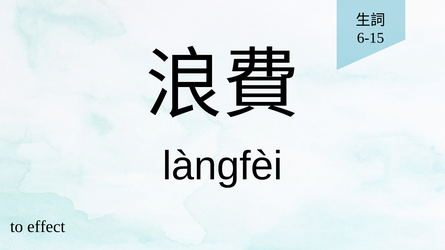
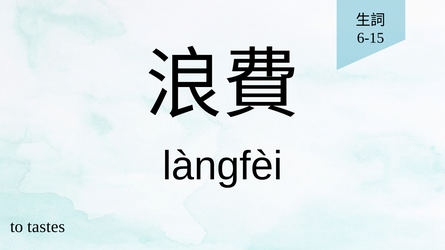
effect: effect -> tastes (46, 227)
